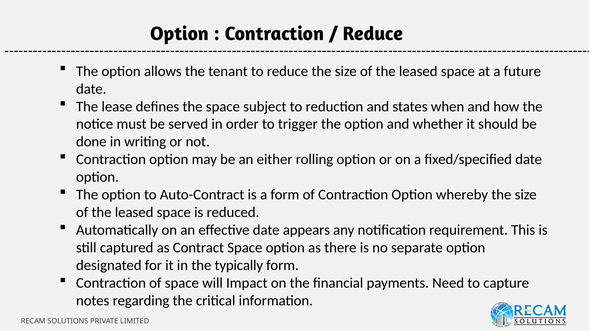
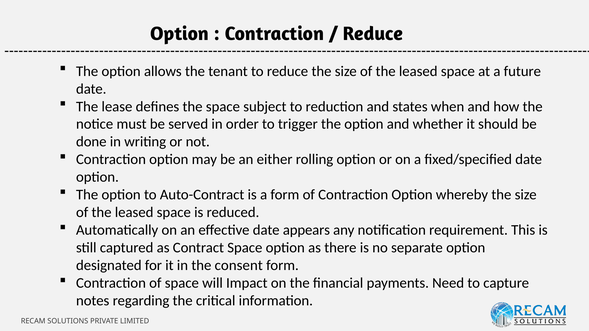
typically: typically -> consent (239, 266)
